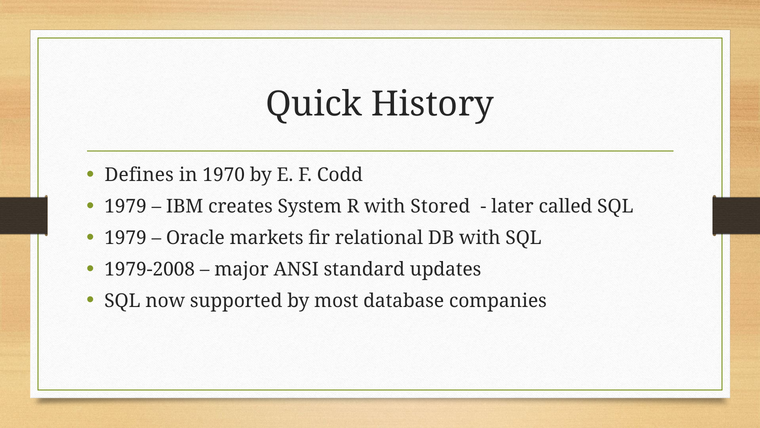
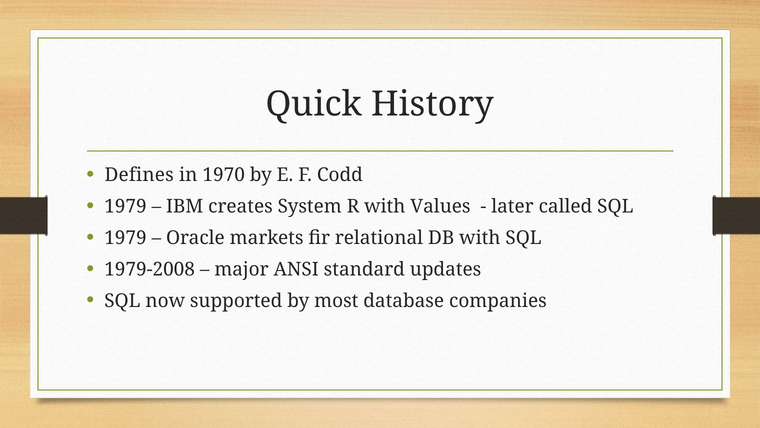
Stored: Stored -> Values (440, 206)
